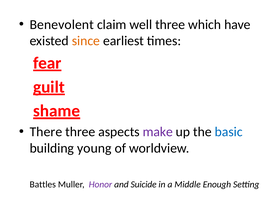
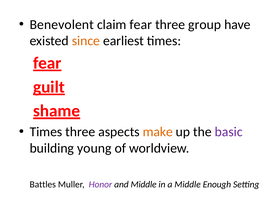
claim well: well -> fear (141, 25)
which: which -> group (205, 25)
There: There -> Times (46, 132)
make colour: purple -> orange (158, 132)
basic colour: blue -> purple (229, 132)
and Suicide: Suicide -> Middle (144, 184)
